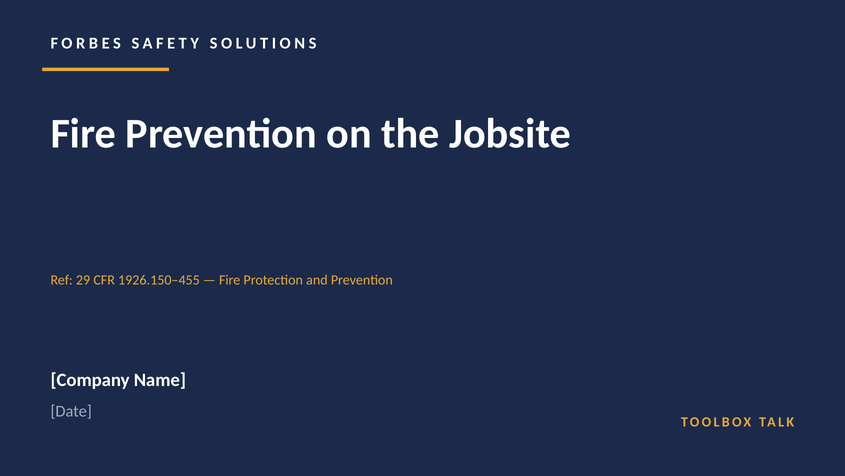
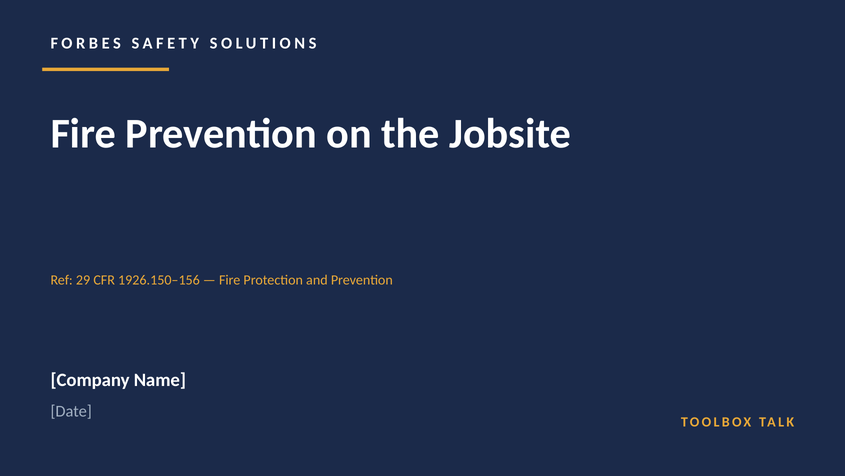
1926.150–455: 1926.150–455 -> 1926.150–156 (159, 280)
